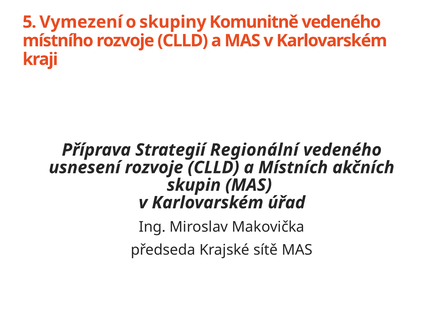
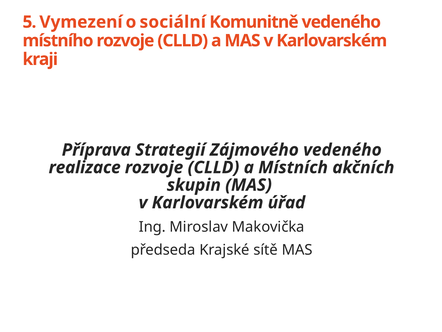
skupiny: skupiny -> sociální (173, 22)
Regionální: Regionální -> Zájmového (254, 150)
usnesení: usnesení -> realizace (85, 167)
